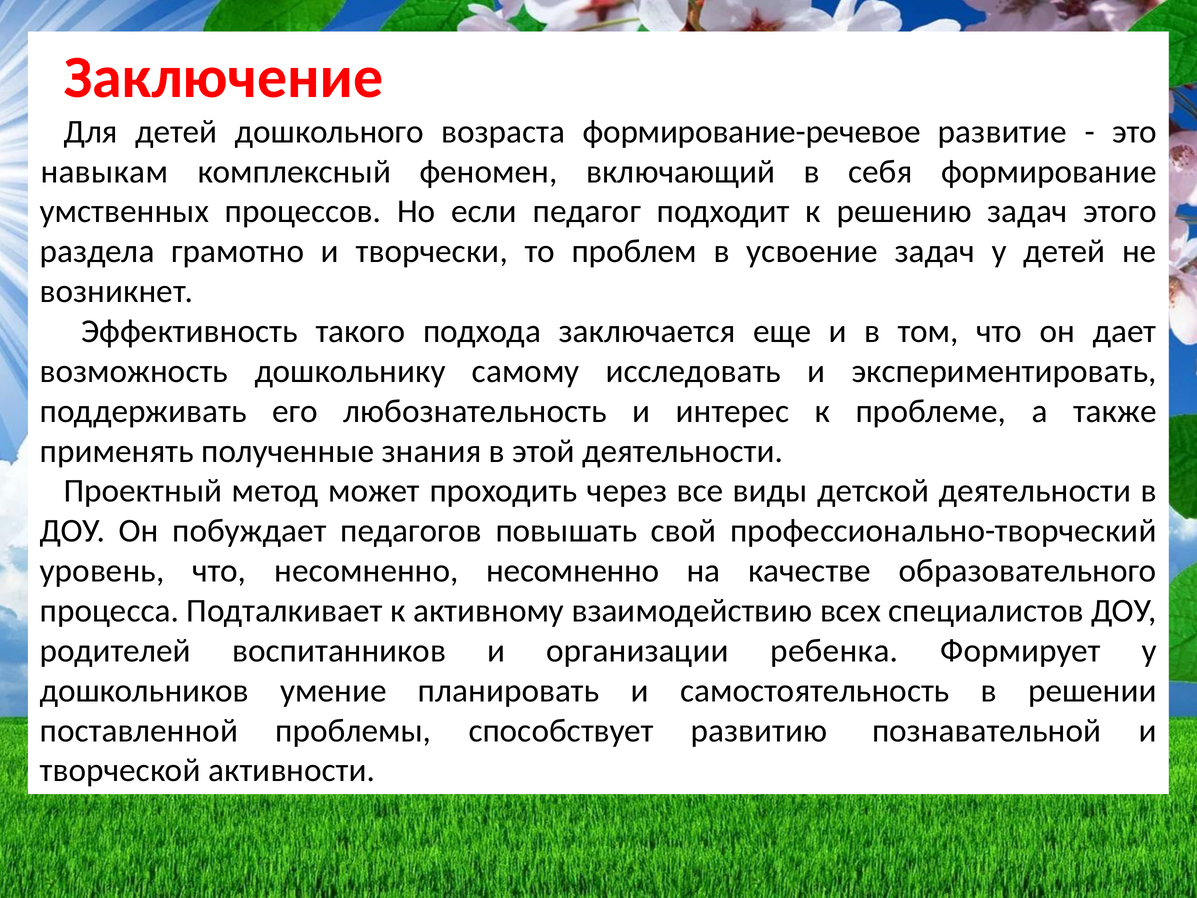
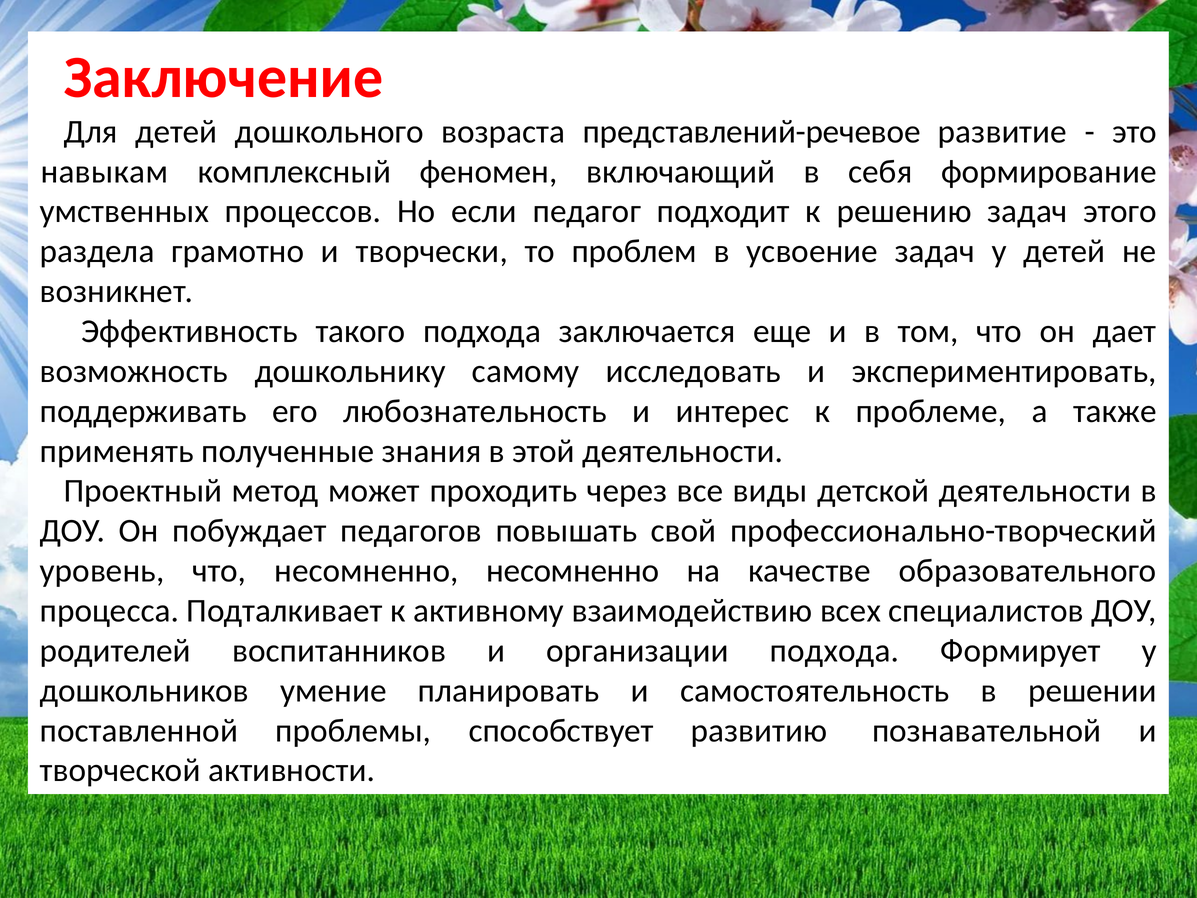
формирование-речевое: формирование-речевое -> представлений-речевое (752, 132)
организации ребенка: ребенка -> подхода (834, 651)
